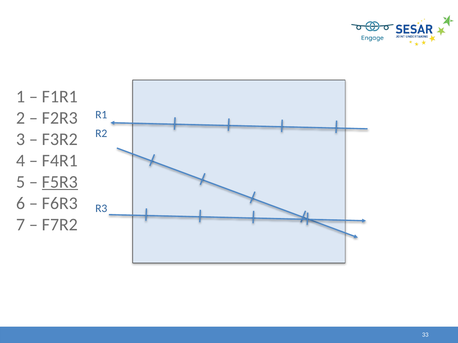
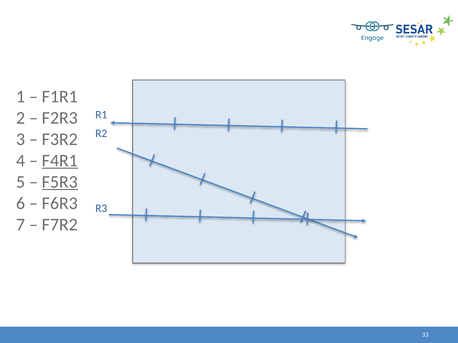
F4R1 underline: none -> present (60, 161)
